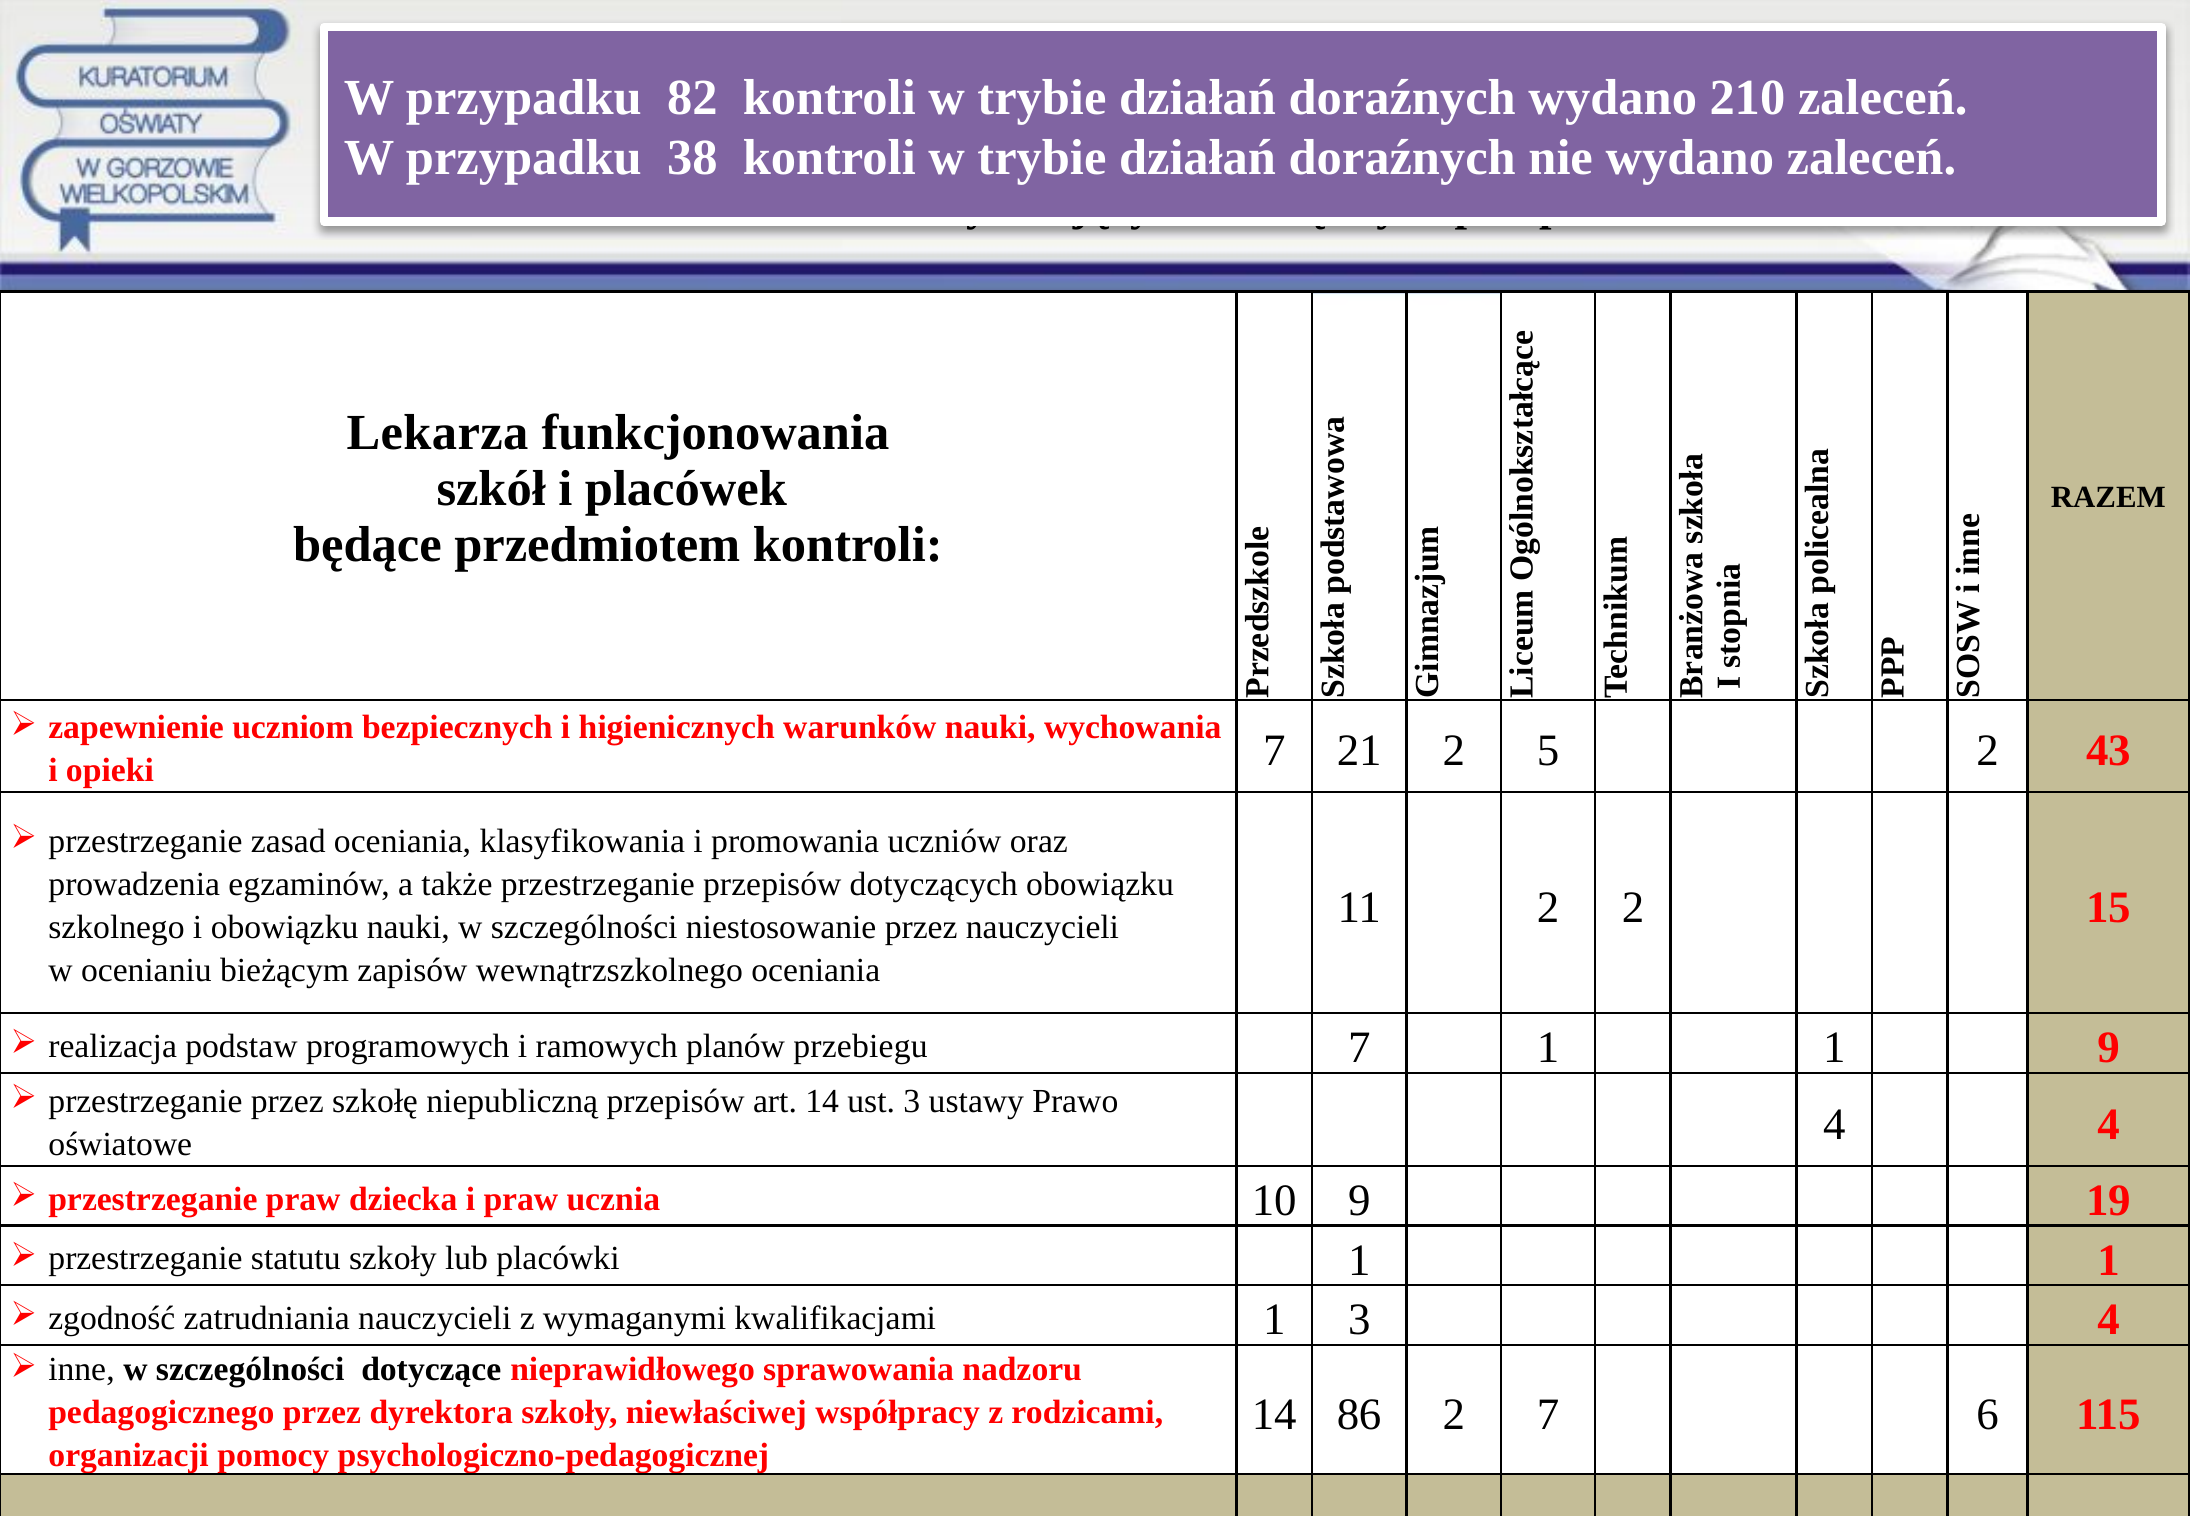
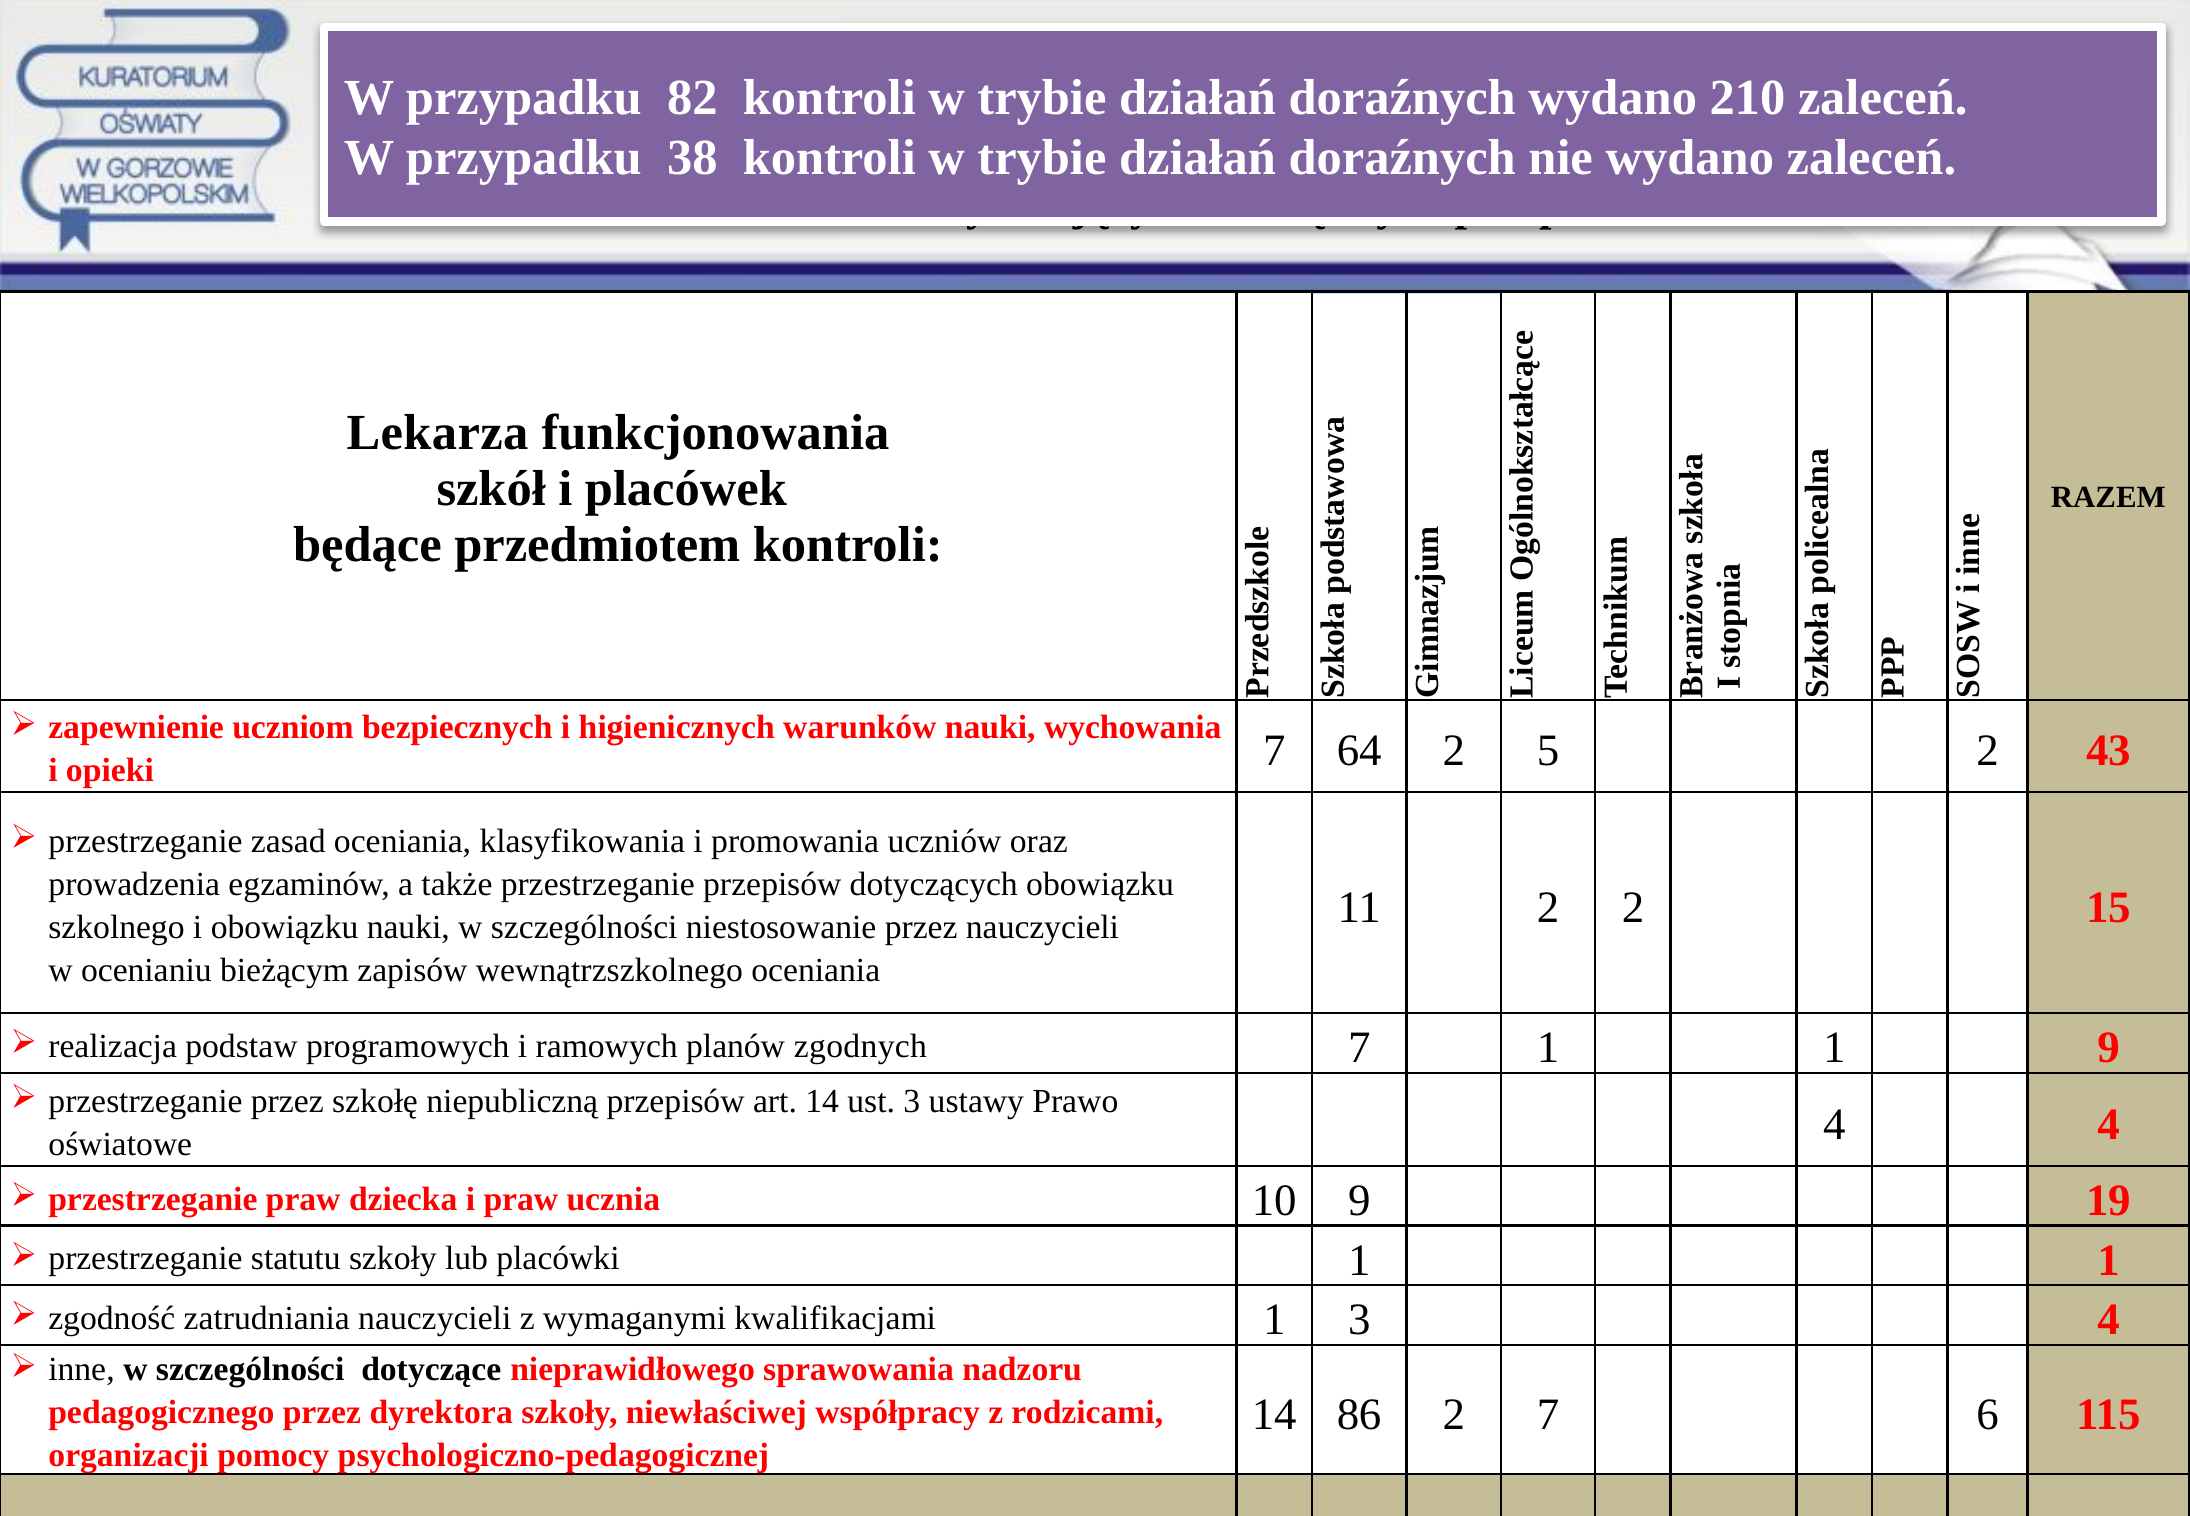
21: 21 -> 64 (1359, 751)
przebiegu: przebiegu -> zgodnych (860, 1046)
